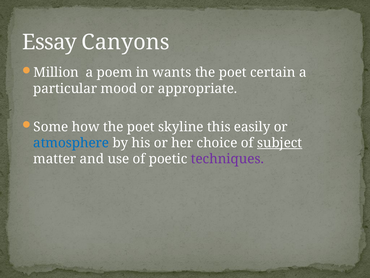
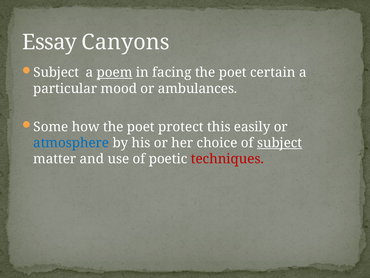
Million: Million -> Subject (56, 72)
poem underline: none -> present (115, 72)
wants: wants -> facing (172, 72)
appropriate: appropriate -> ambulances (198, 88)
skyline: skyline -> protect (181, 127)
techniques colour: purple -> red (227, 159)
